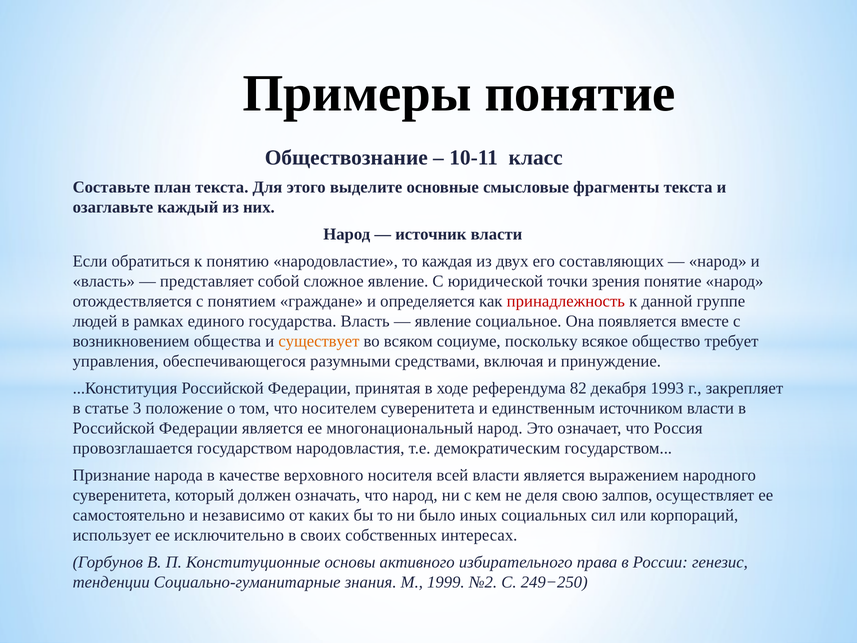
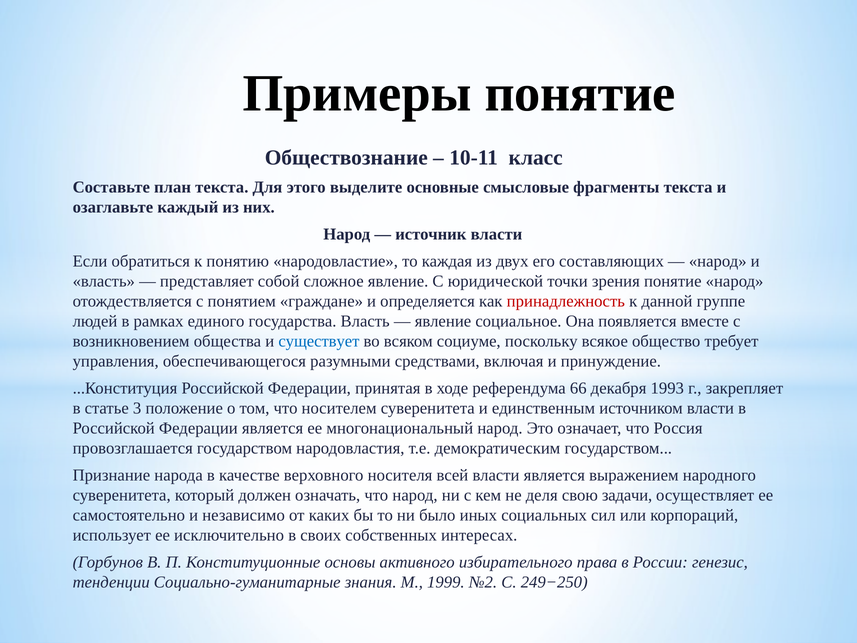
существует colour: orange -> blue (319, 341)
82: 82 -> 66 (578, 388)
залпов: залпов -> задачи (627, 495)
